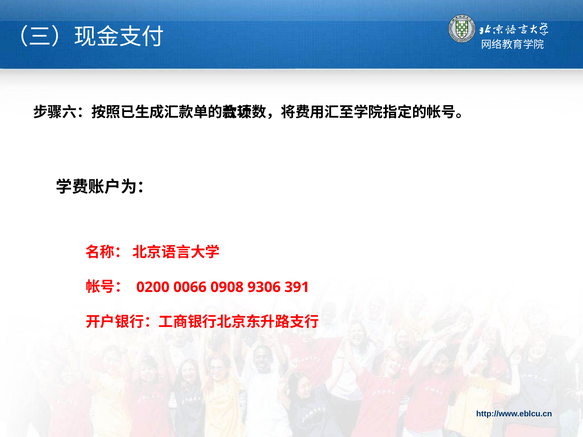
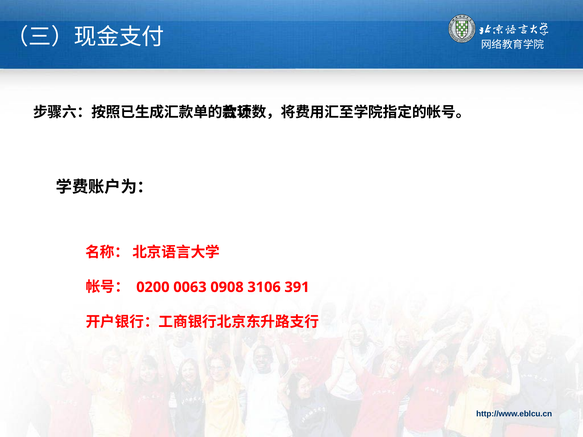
0066: 0066 -> 0063 (190, 287)
9306: 9306 -> 3106 (264, 287)
